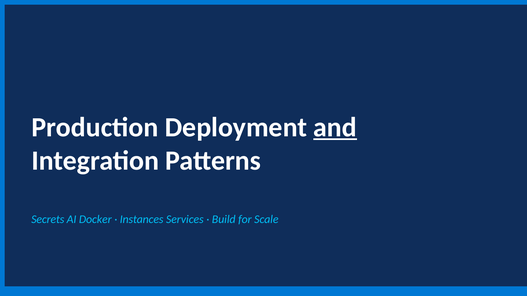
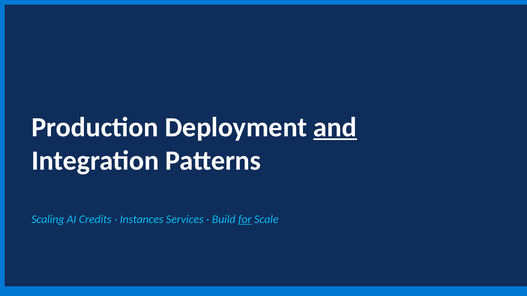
Secrets: Secrets -> Scaling (48, 219)
Docker: Docker -> Credits (95, 219)
for underline: none -> present (245, 219)
